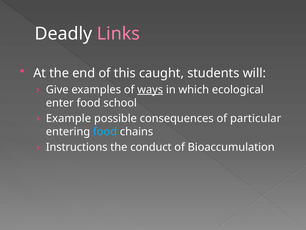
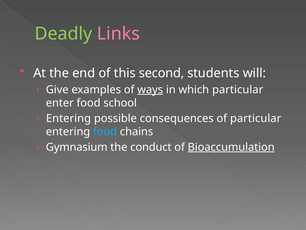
Deadly colour: white -> light green (63, 34)
caught: caught -> second (162, 73)
which ecological: ecological -> particular (238, 89)
Example: Example -> Entering (68, 118)
Instructions: Instructions -> Gymnasium (77, 147)
Bioaccumulation underline: none -> present (231, 147)
